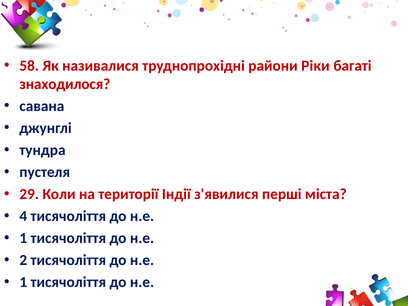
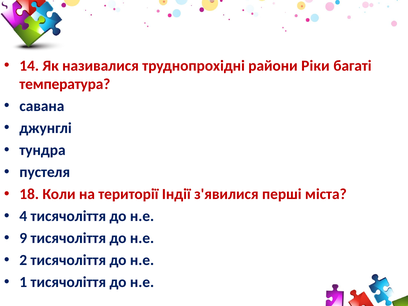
58: 58 -> 14 (29, 66)
знаходилося: знаходилося -> температура (65, 84)
29: 29 -> 18 (29, 194)
1: 1 -> 9 (23, 238)
